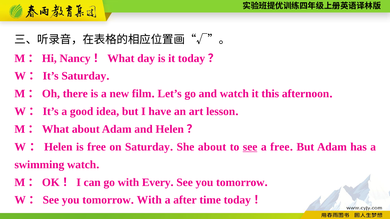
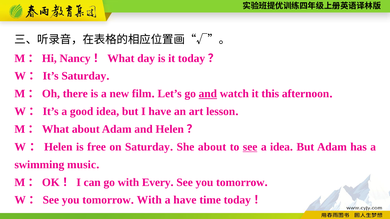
and underline: none -> present (208, 94)
a free: free -> idea (280, 147)
swimming watch: watch -> music (82, 165)
a after: after -> have (185, 200)
